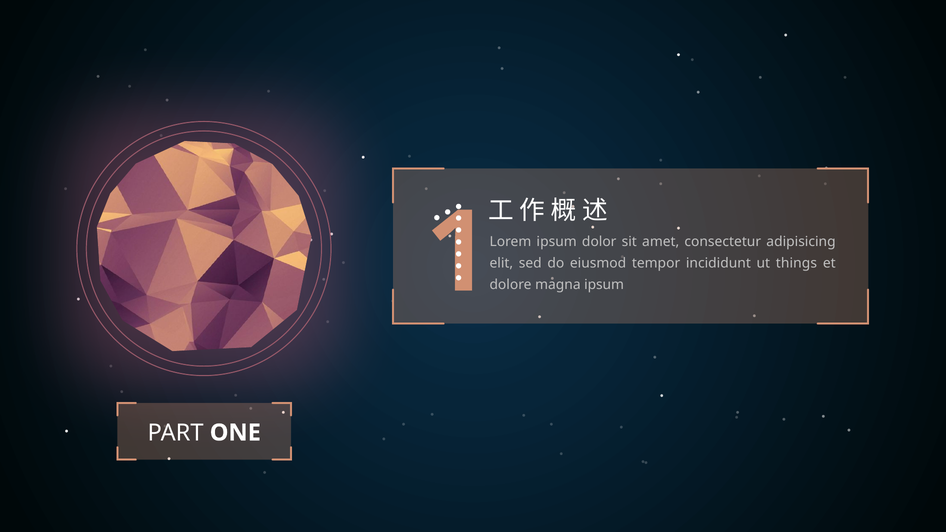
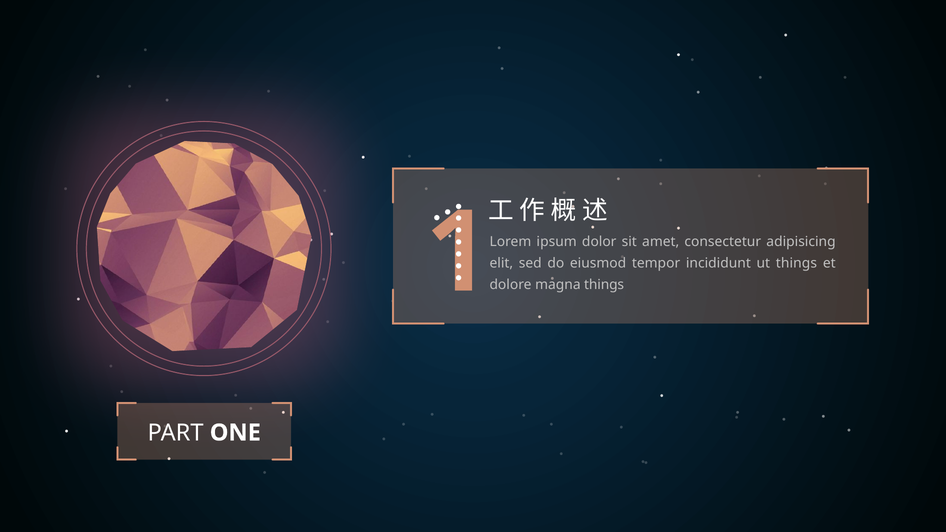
magna ipsum: ipsum -> things (604, 285)
